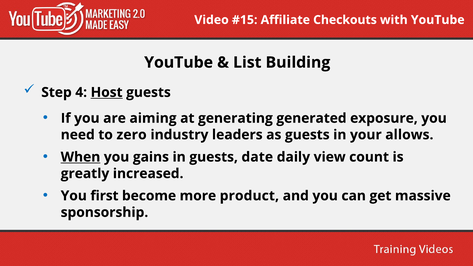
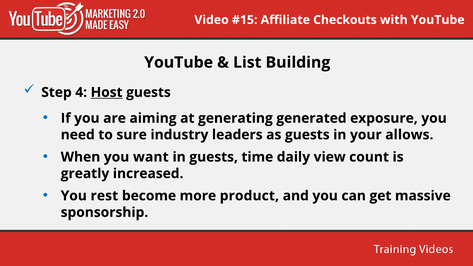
zero: zero -> sure (132, 135)
When underline: present -> none (80, 157)
gains: gains -> want (151, 157)
date: date -> time (257, 157)
first: first -> rest (104, 196)
